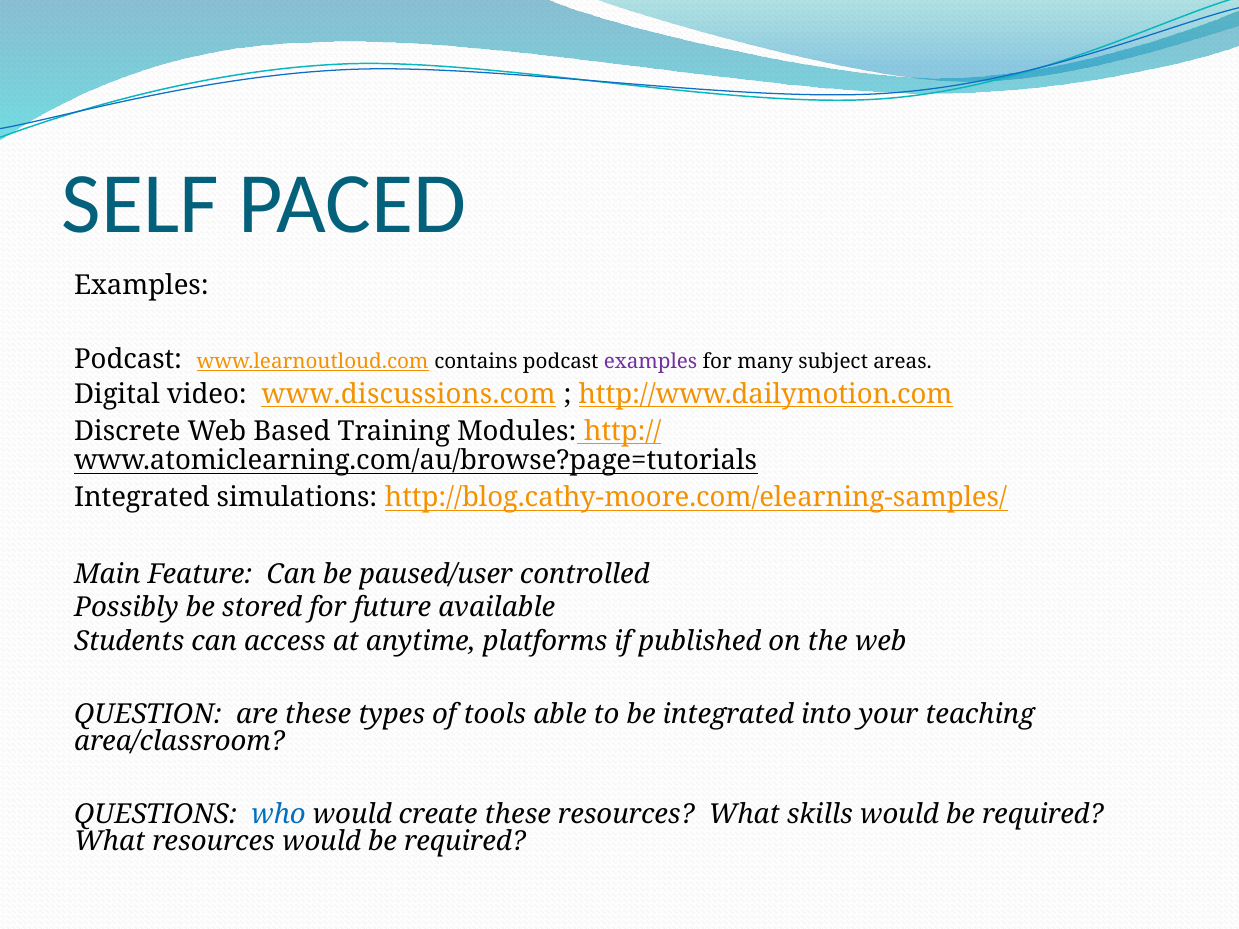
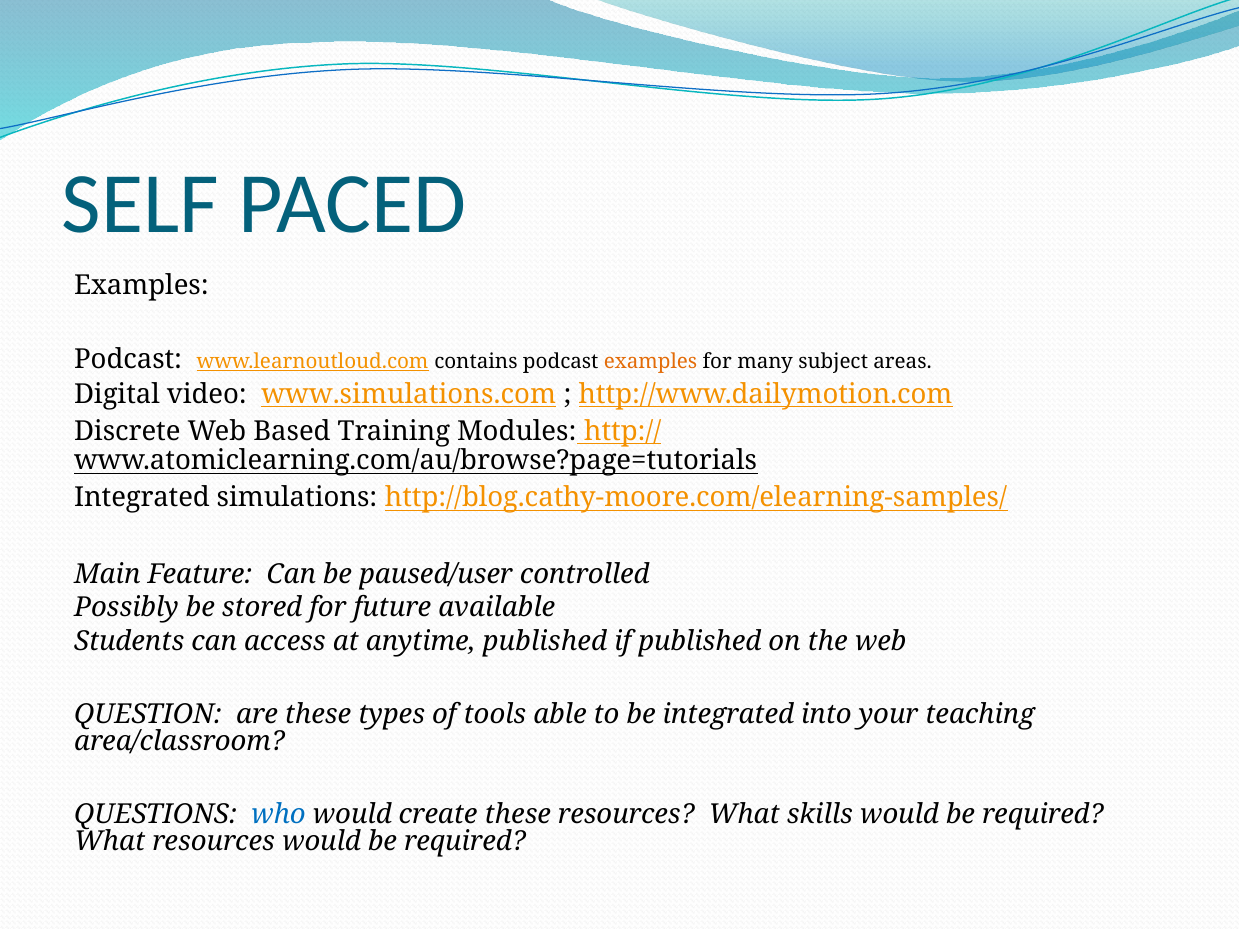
examples colour: purple -> orange (651, 362)
www.discussions.com: www.discussions.com -> www.simulations.com (409, 394)
anytime platforms: platforms -> published (545, 641)
